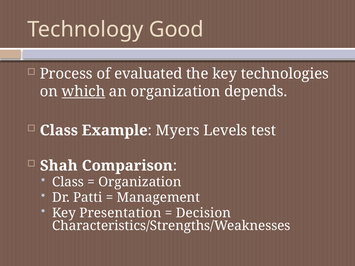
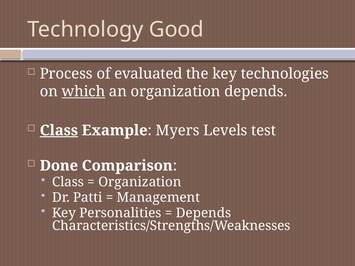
Class underline: none -> present (59, 131)
Shah: Shah -> Done (59, 166)
Presentation: Presentation -> Personalities (120, 213)
Decision: Decision -> Depends (203, 213)
